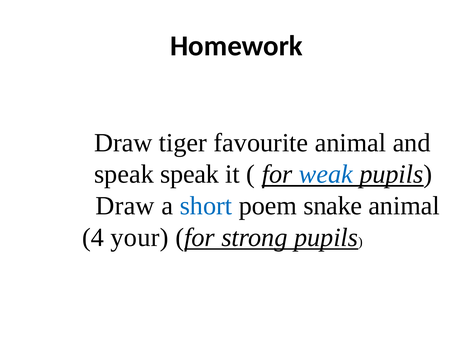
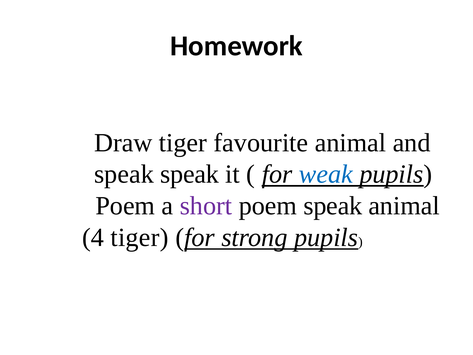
Draw: Draw -> Poem (125, 206)
short colour: blue -> purple (206, 206)
poem snake: snake -> speak (333, 206)
4 your: your -> tiger (140, 237)
